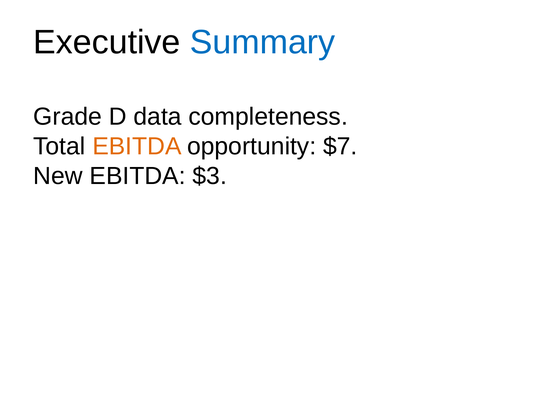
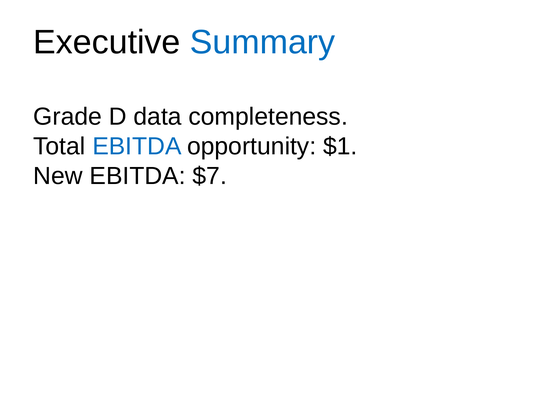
EBITDA colour: orange -> blue (137, 146)
$7: $7 -> $1 (340, 146)
$3: $3 -> $7 (210, 176)
